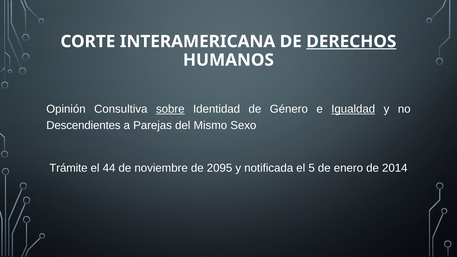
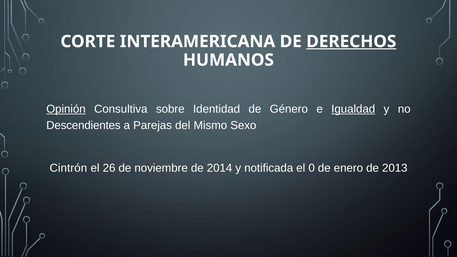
Opinión underline: none -> present (66, 109)
sobre underline: present -> none (170, 109)
Trámite: Trámite -> Cintrón (68, 168)
44: 44 -> 26 (109, 168)
2095: 2095 -> 2014 (220, 168)
5: 5 -> 0 (312, 168)
2014: 2014 -> 2013 (395, 168)
